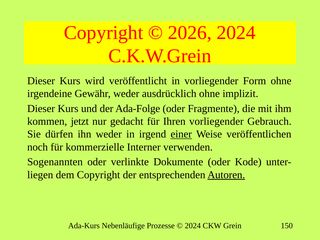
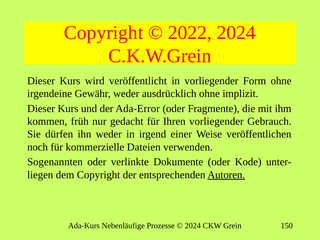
2026: 2026 -> 2022 (190, 33)
Ada-Folge: Ada-Folge -> Ada-Error (138, 109)
jetzt: jetzt -> früh (80, 121)
einer underline: present -> none (181, 134)
Interner: Interner -> Dateien (144, 147)
